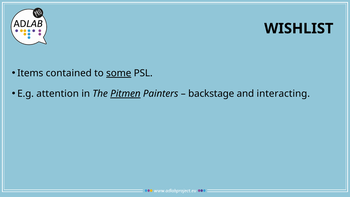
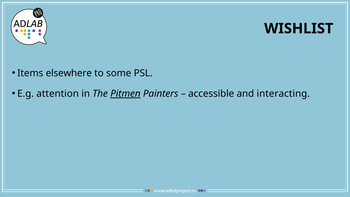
contained: contained -> elsewhere (69, 73)
some underline: present -> none (119, 73)
backstage: backstage -> accessible (211, 94)
